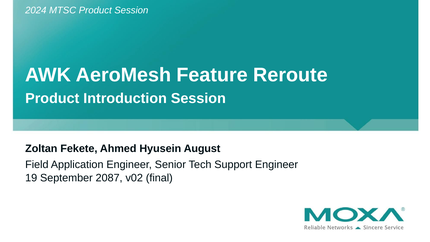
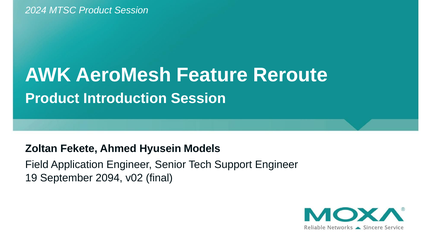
August: August -> Models (202, 149)
2087: 2087 -> 2094 (109, 178)
